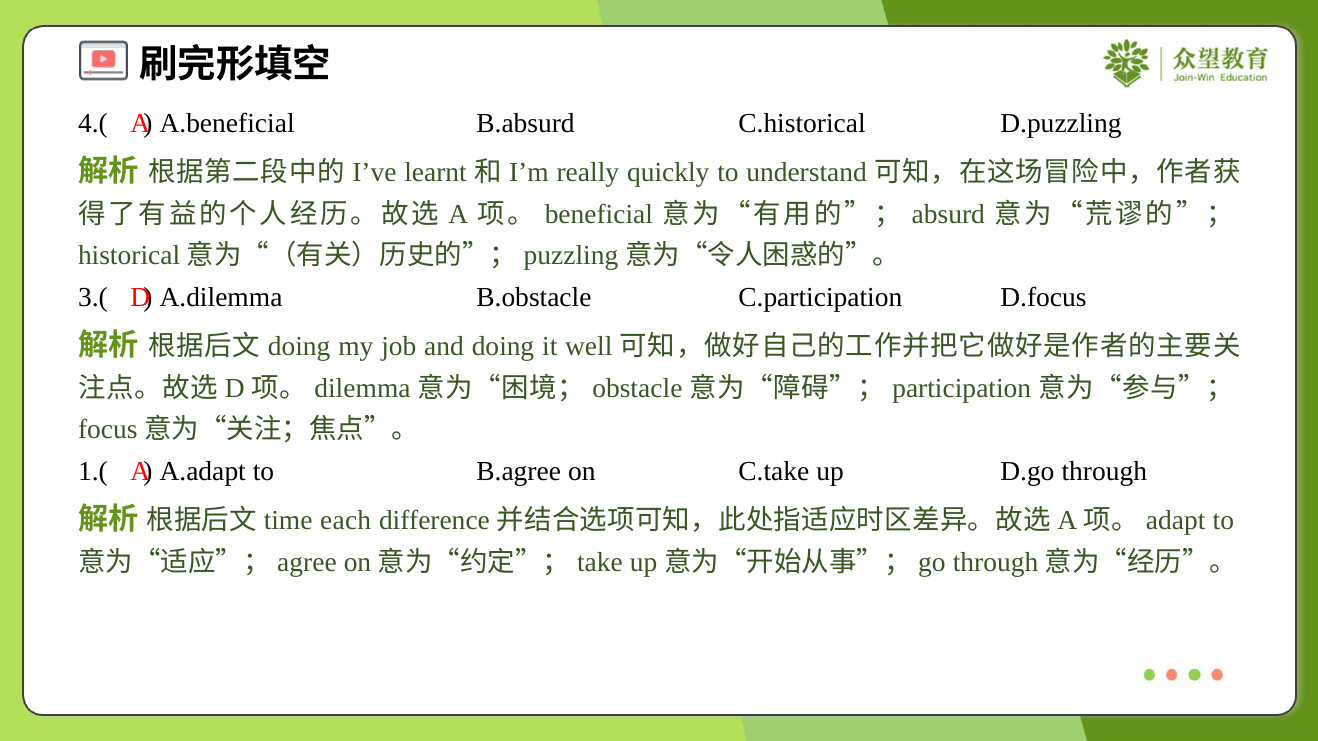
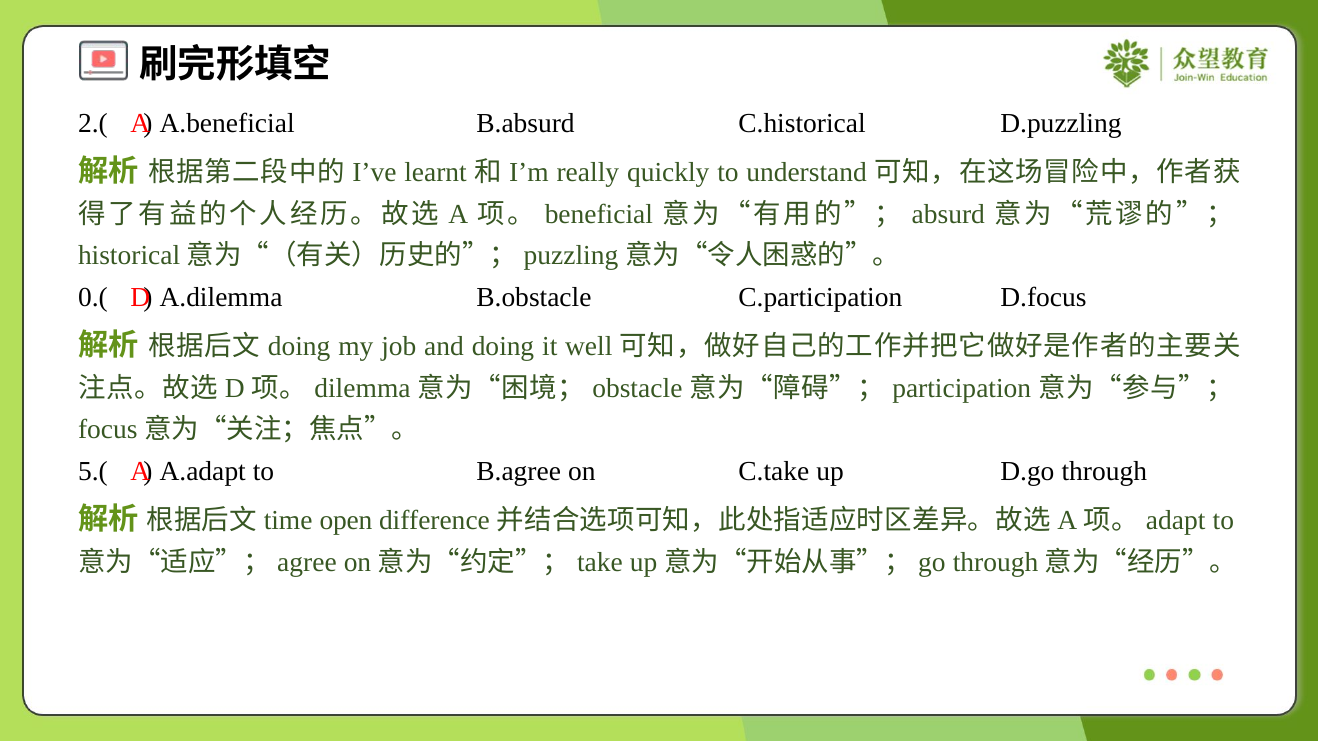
4.(: 4.( -> 2.( (93, 123)
3.(: 3.( -> 0.( (93, 297)
1.(: 1.( -> 5.( (93, 472)
each: each -> open (346, 521)
